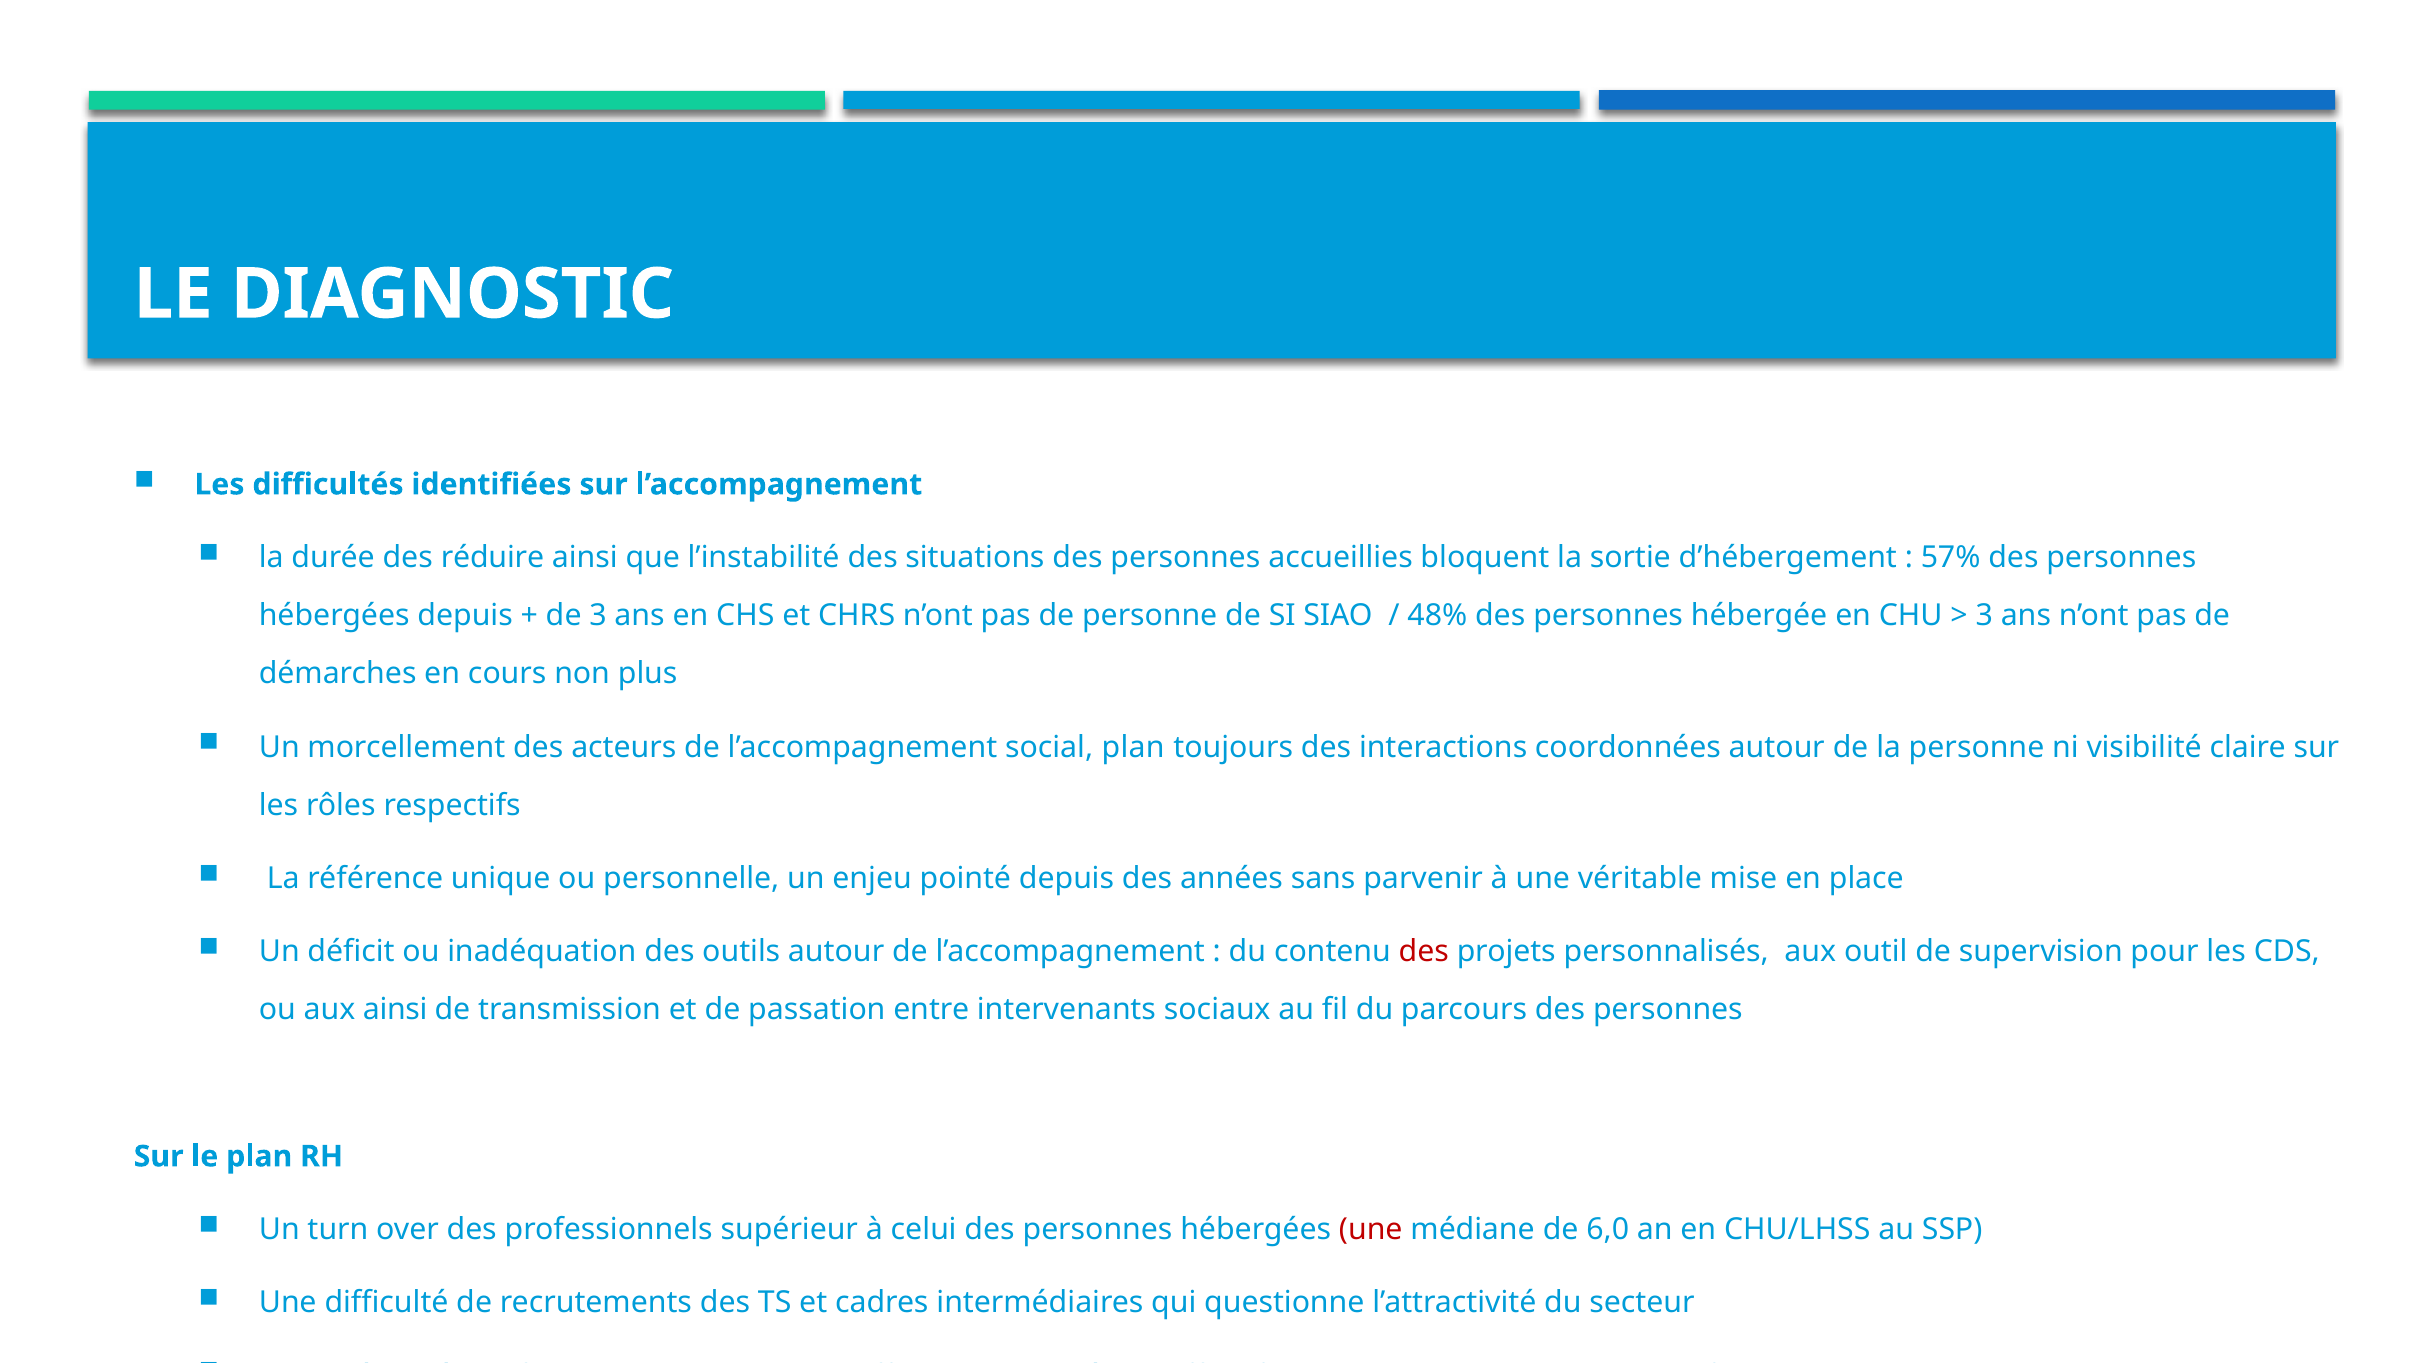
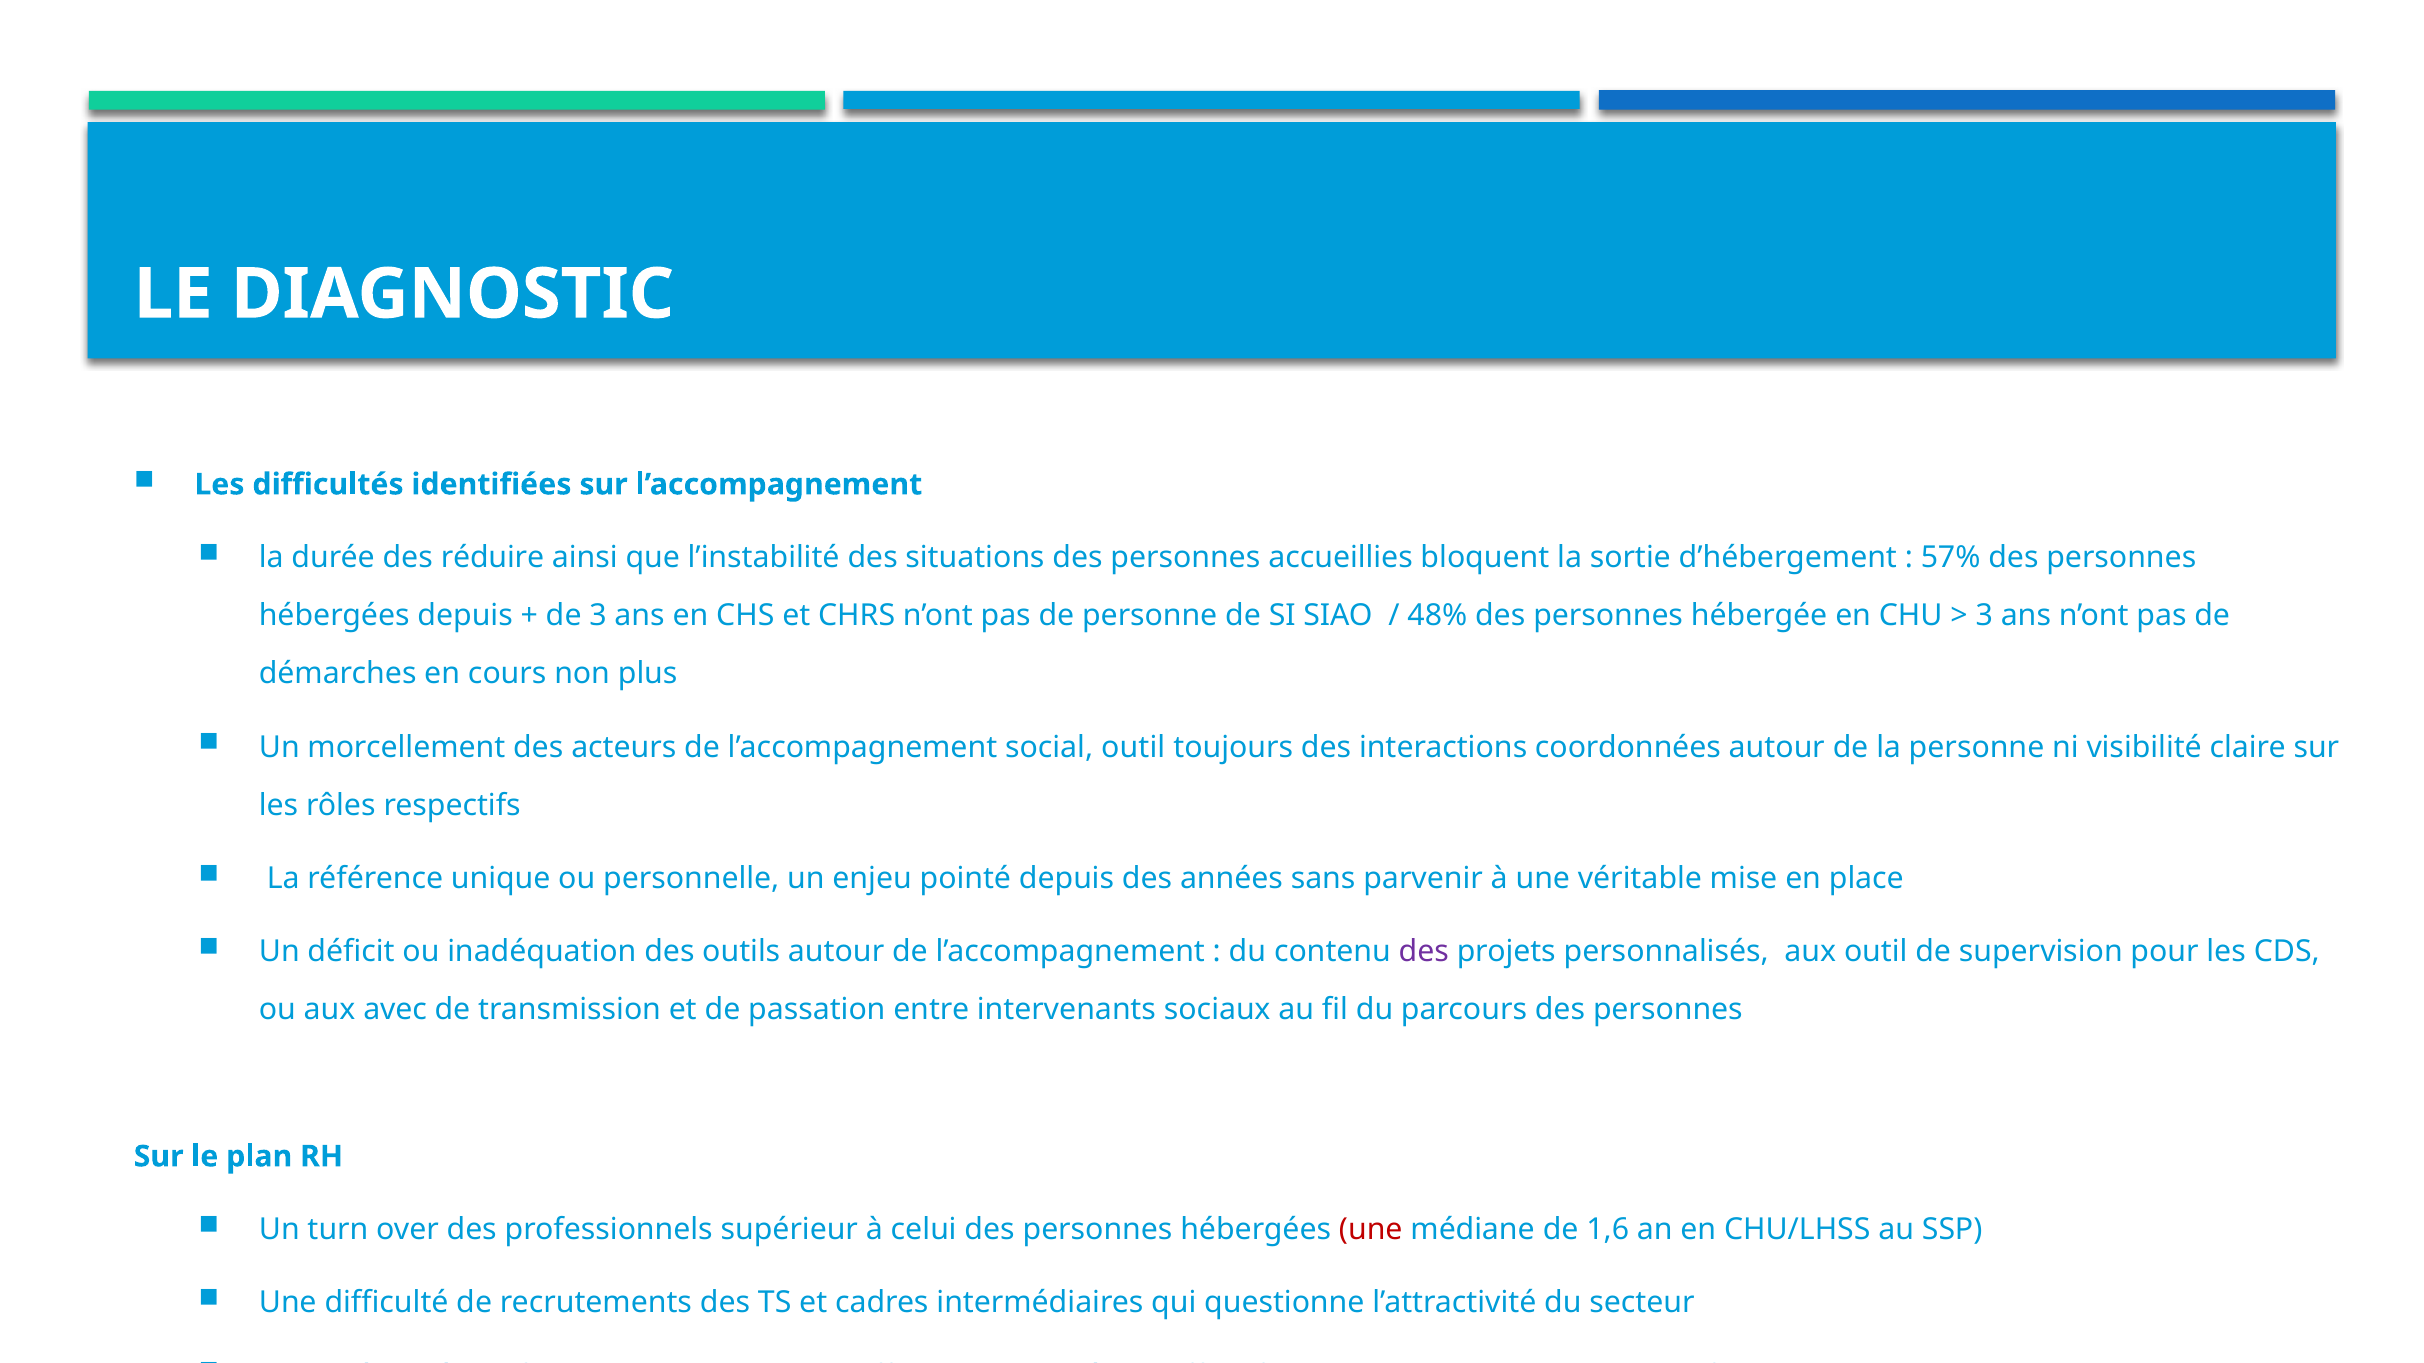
social plan: plan -> outil (1133, 747)
des colour: red -> purple (1424, 952)
aux ainsi: ainsi -> avec (395, 1010)
6,0: 6,0 -> 1,6 (1608, 1230)
